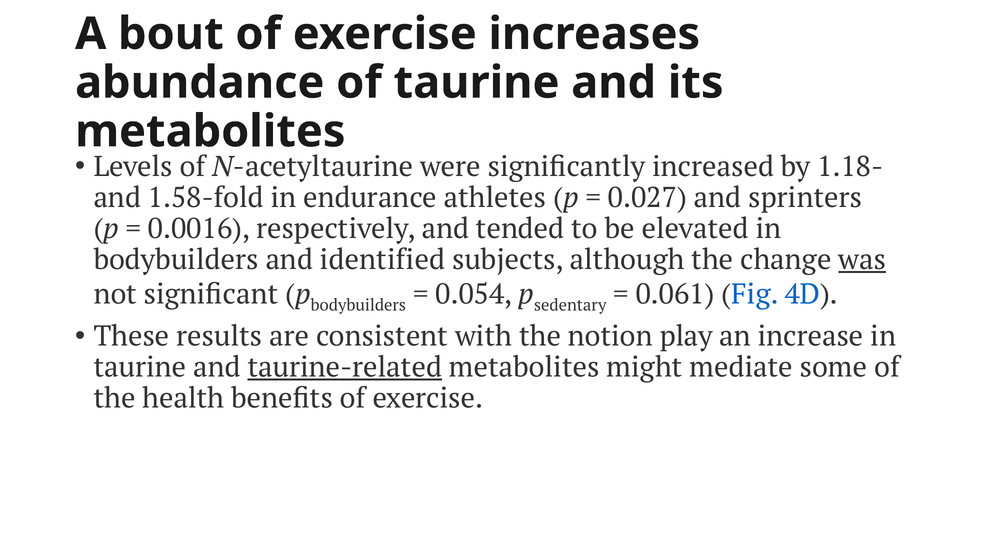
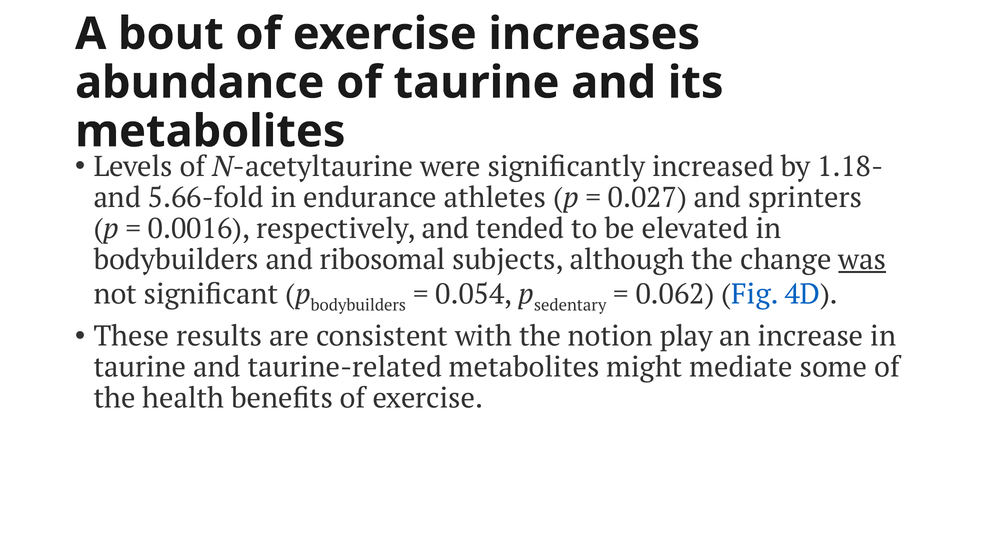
1.58-fold: 1.58-fold -> 5.66-fold (206, 198)
identified: identified -> ribosomal (383, 260)
0.061: 0.061 -> 0.062 (675, 294)
taurine-related underline: present -> none (345, 367)
